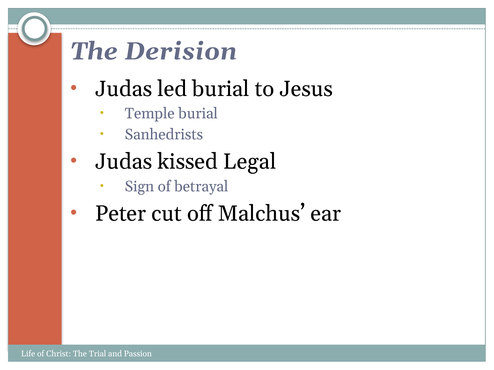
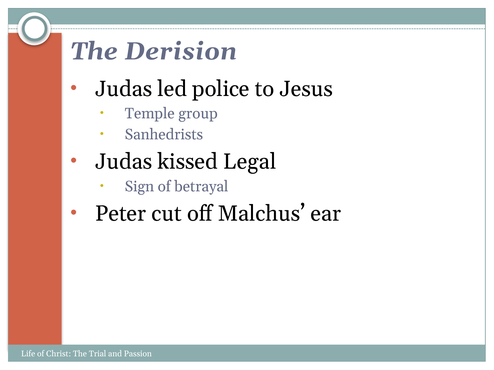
led burial: burial -> police (221, 89)
Temple burial: burial -> group (198, 114)
